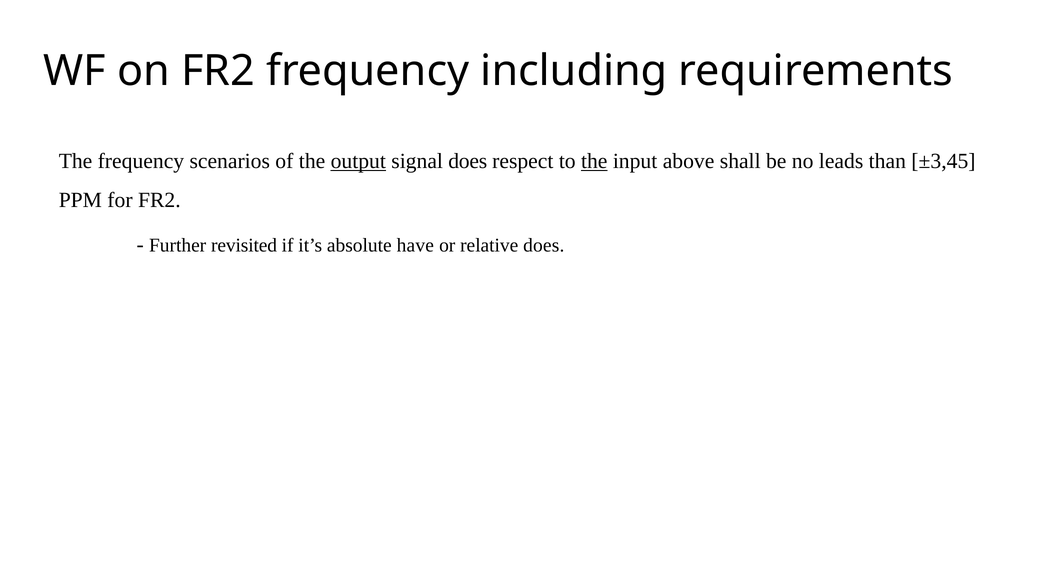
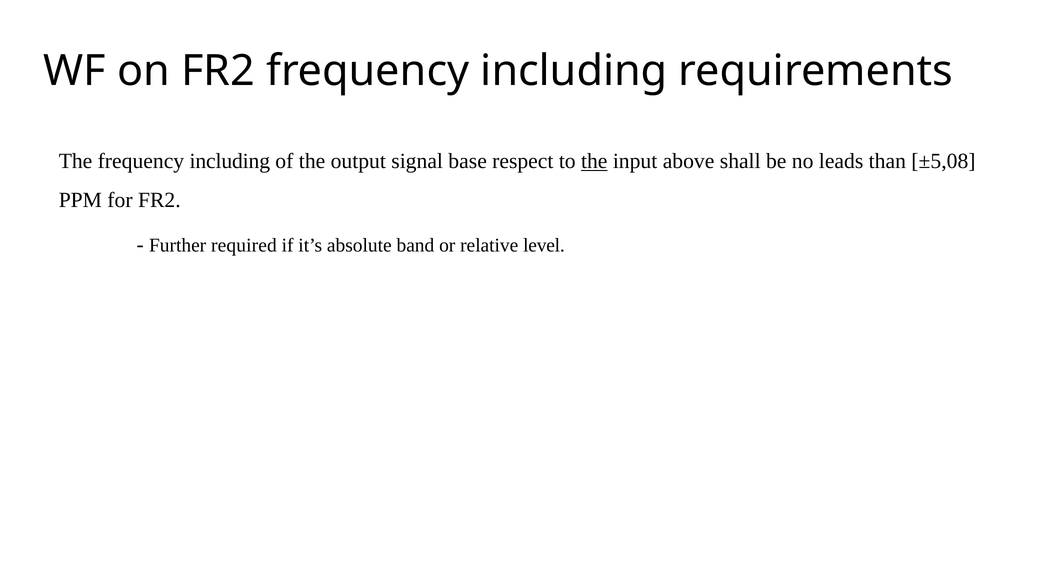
The frequency scenarios: scenarios -> including (230, 161)
output underline: present -> none (358, 161)
signal does: does -> base (468, 161)
±3,45: ±3,45 -> ±5,08 (943, 161)
revisited: revisited -> required (244, 245)
have: have -> band (415, 245)
relative does: does -> level (544, 245)
